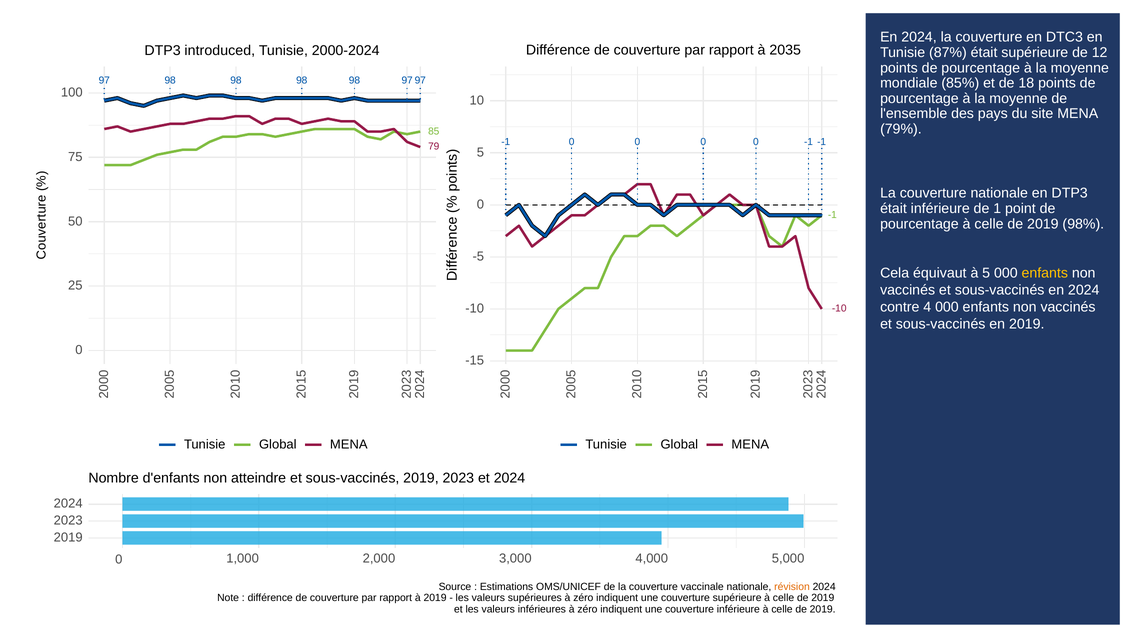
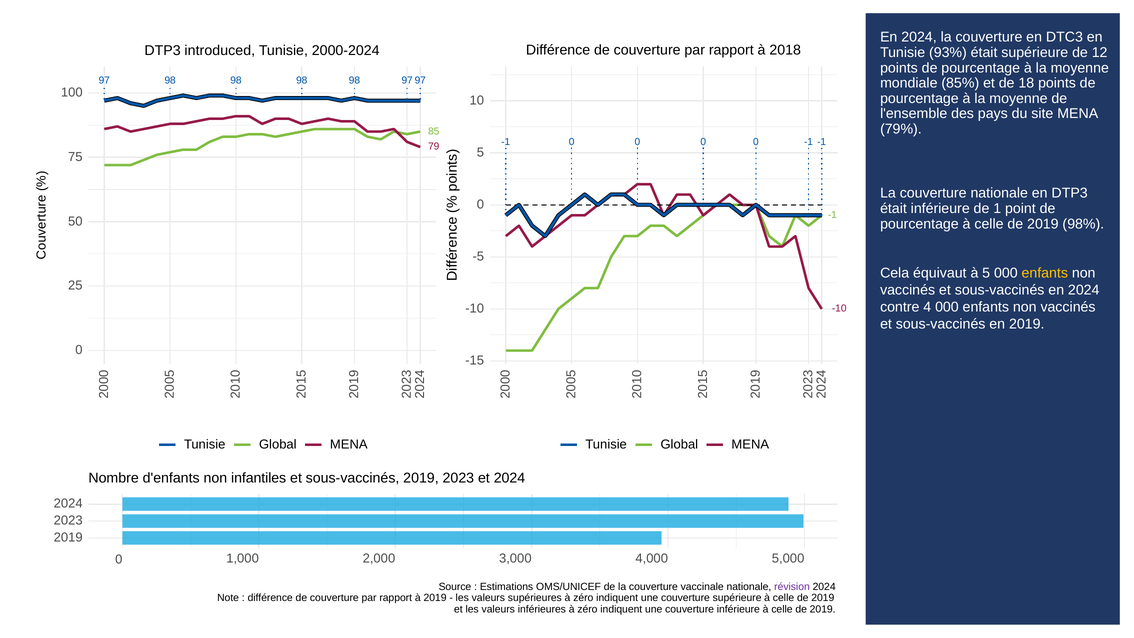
2035: 2035 -> 2018 (785, 50)
87%: 87% -> 93% (948, 53)
atteindre: atteindre -> infantiles (259, 478)
révision colour: orange -> purple (792, 587)
